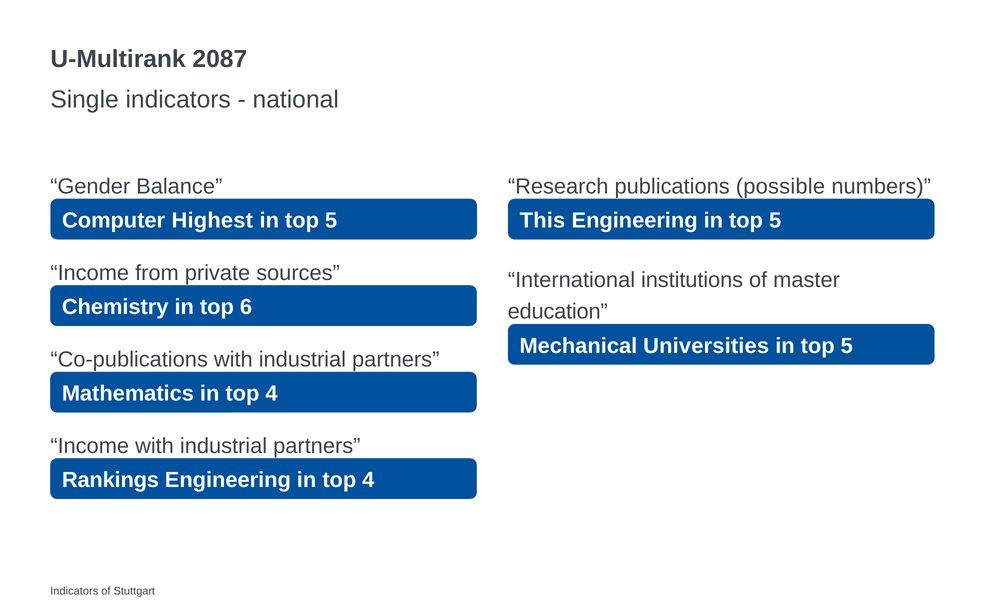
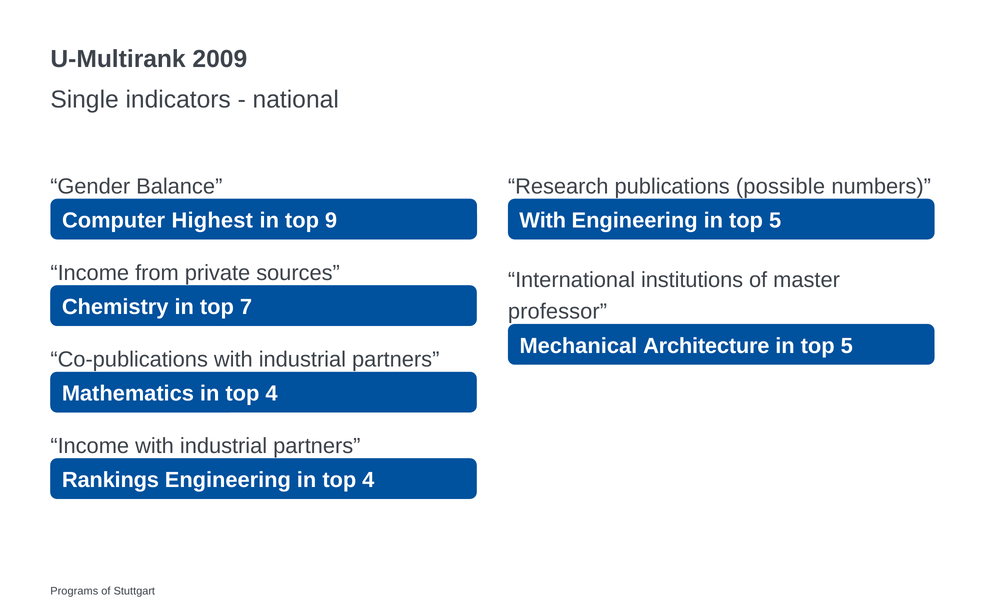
2087: 2087 -> 2009 (220, 59)
5: 5 -> 9 (331, 220)
This: This -> With (543, 220)
6: 6 -> 7 (246, 307)
education: education -> professor (558, 311)
Universities: Universities -> Architecture (706, 346)
Indicators: Indicators -> Programs (74, 591)
